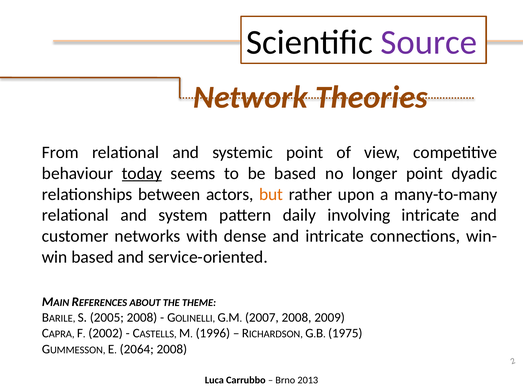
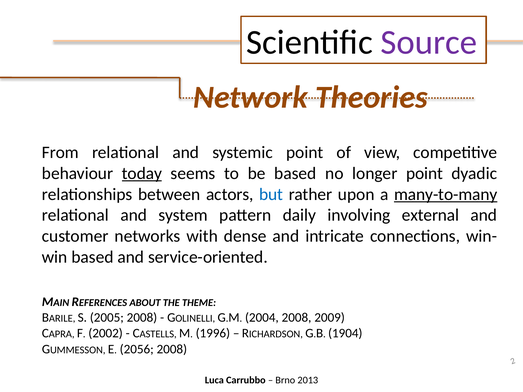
but colour: orange -> blue (271, 194)
many-to-many underline: none -> present (446, 194)
involving intricate: intricate -> external (431, 215)
2007: 2007 -> 2004 (262, 318)
1975: 1975 -> 1904 (345, 334)
2064: 2064 -> 2056 (137, 349)
